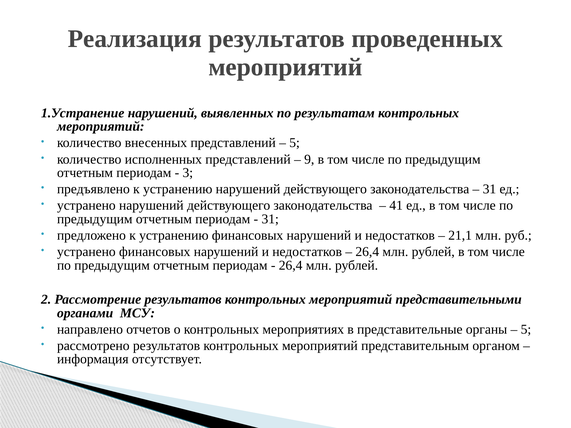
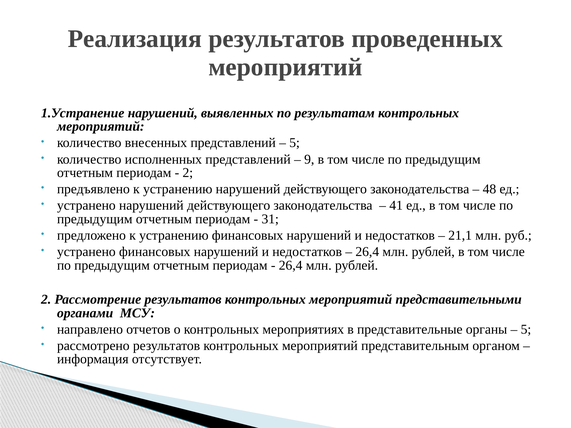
3: 3 -> 2 (188, 173)
31: 31 -> 48 (489, 189)
